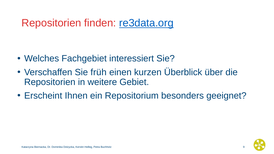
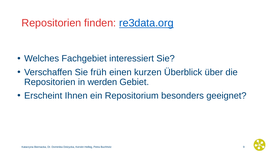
weitere: weitere -> werden (102, 82)
